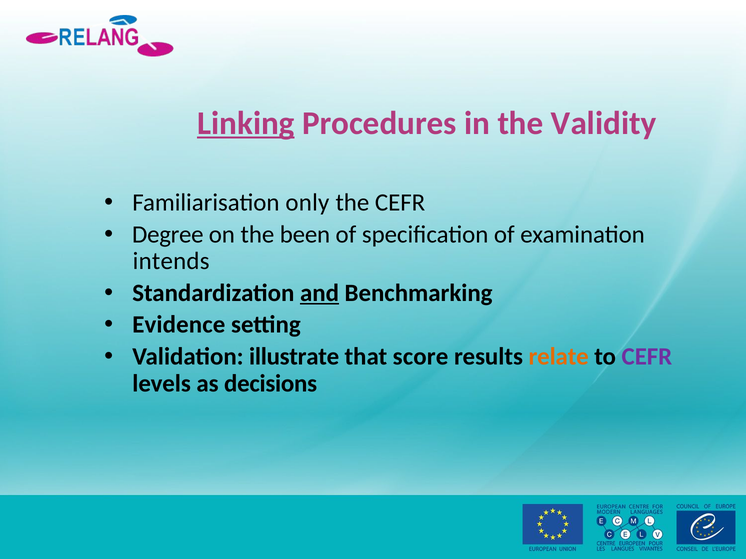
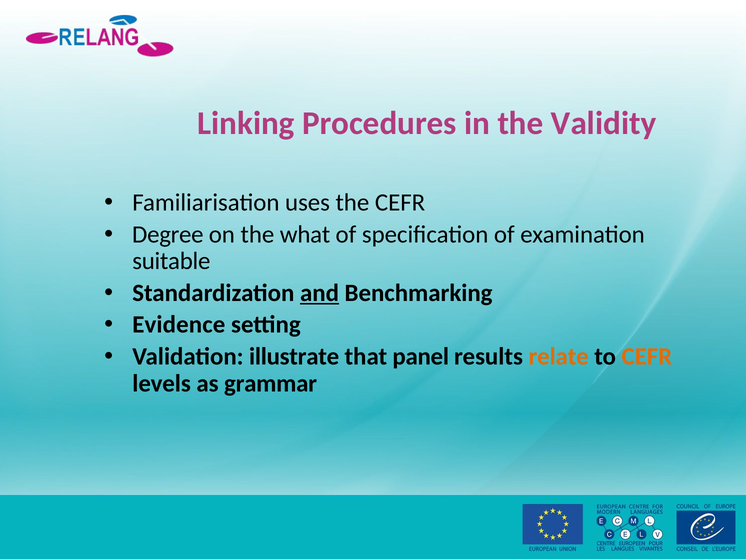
Linking underline: present -> none (246, 124)
only: only -> uses (308, 203)
been: been -> what (305, 235)
intends: intends -> suitable (171, 261)
score: score -> panel (421, 357)
CEFR colour: purple -> orange (647, 357)
decisions: decisions -> grammar (271, 384)
